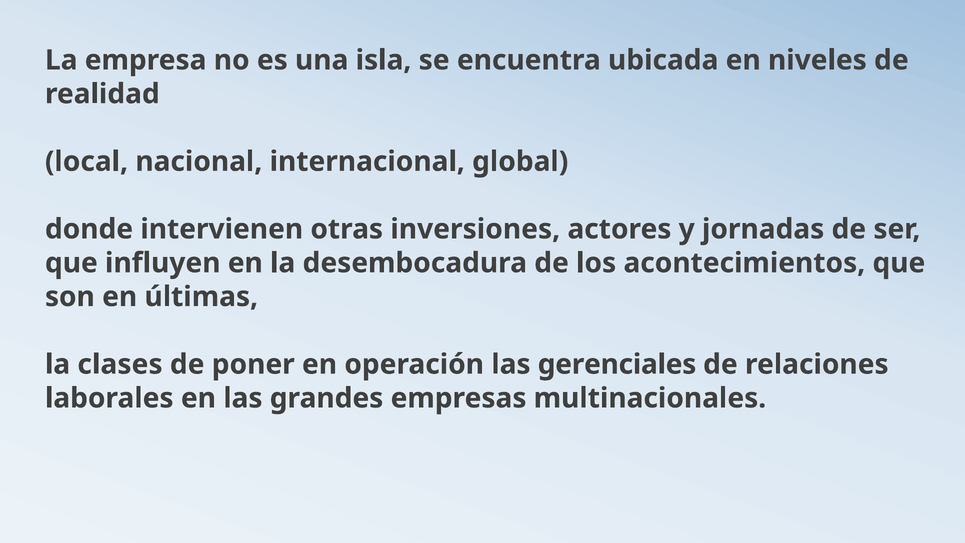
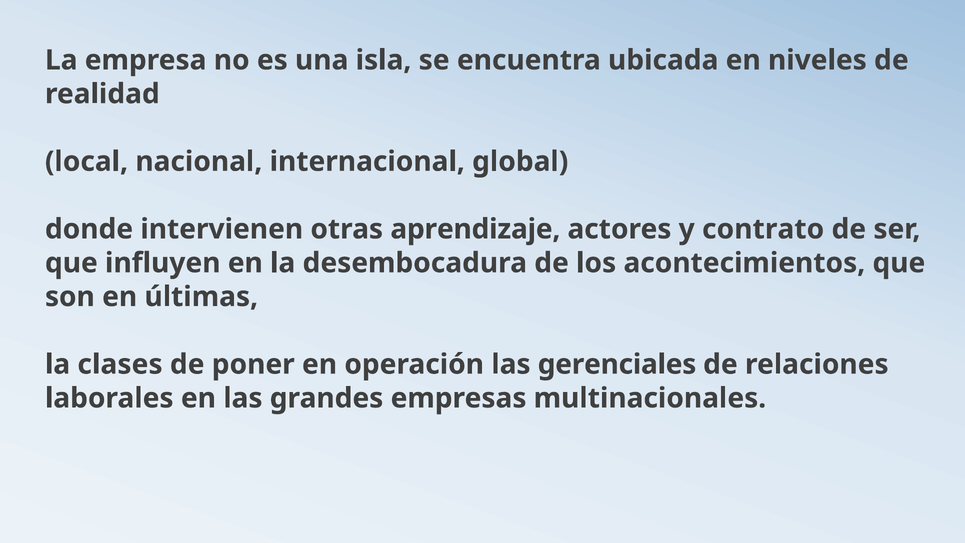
inversiones: inversiones -> aprendizaje (475, 229)
jornadas: jornadas -> contrato (763, 229)
